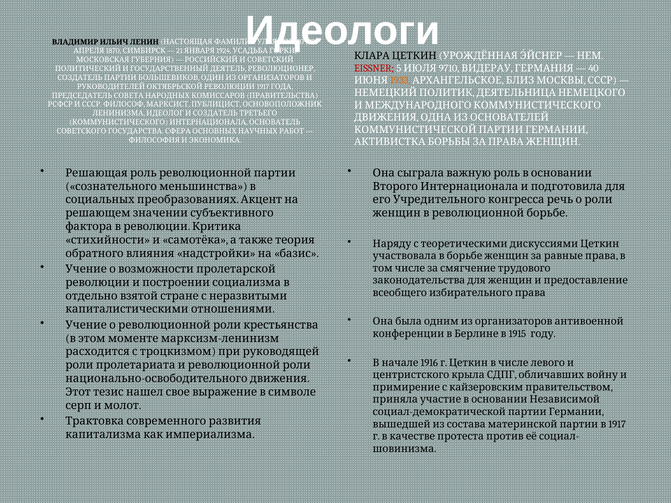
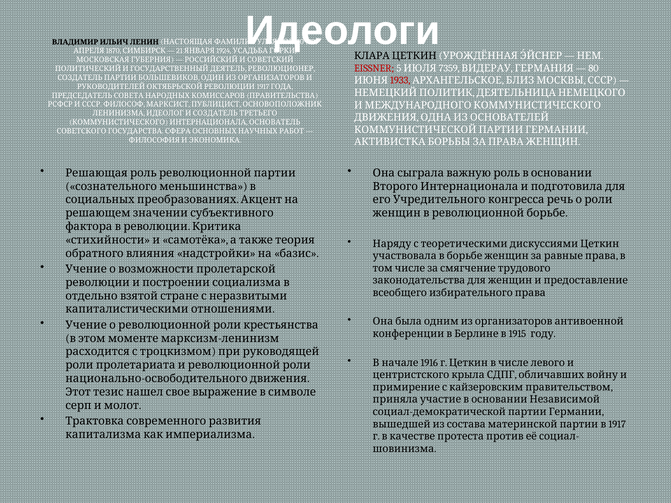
9710: 9710 -> 7359 (449, 68)
40: 40 -> 80 (593, 68)
1933 colour: orange -> red (400, 81)
